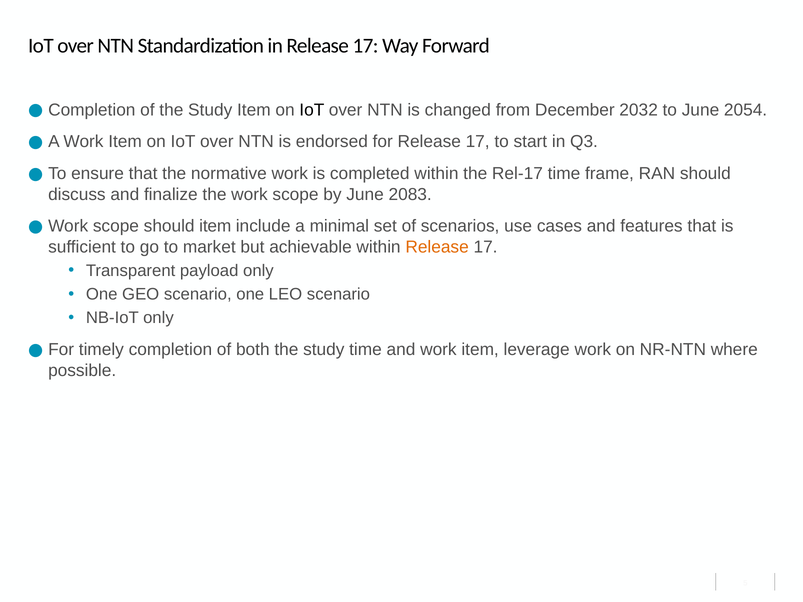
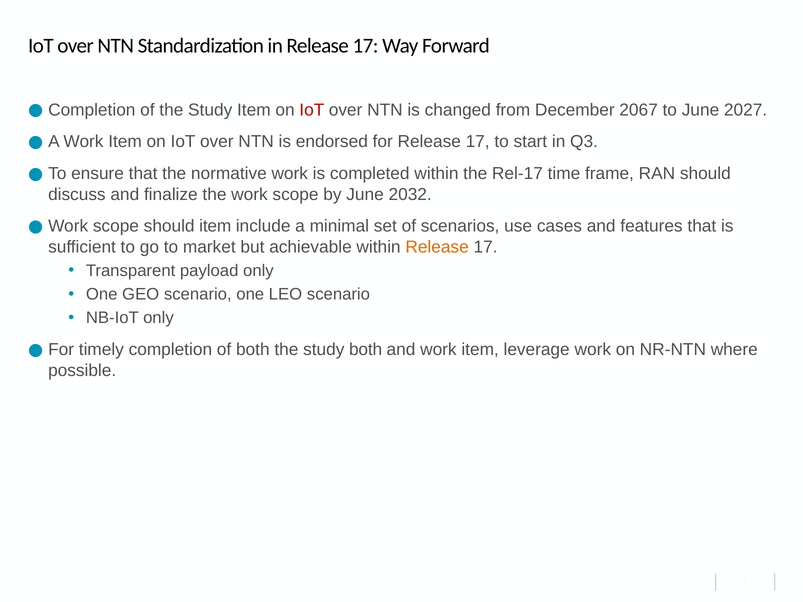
IoT colour: black -> red (312, 110)
2032: 2032 -> 2067 (639, 110)
2054: 2054 -> 2027 (746, 110)
2083: 2083 -> 2032 (410, 194)
study time: time -> both (366, 350)
